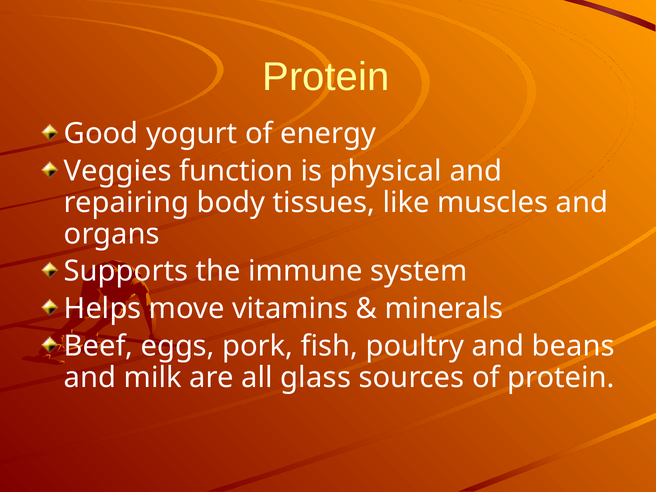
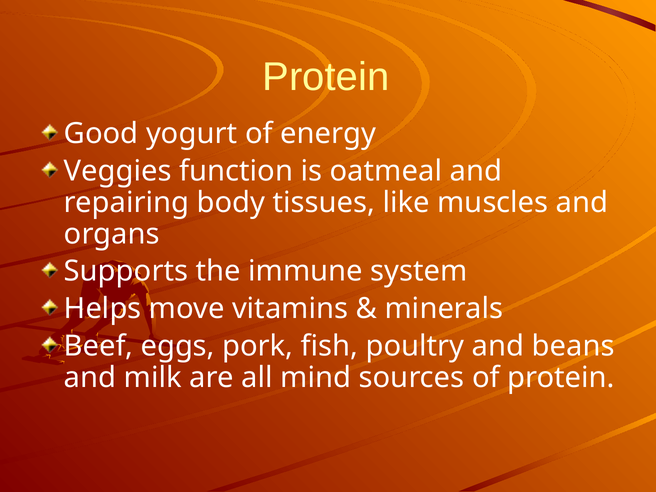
physical: physical -> oatmeal (386, 171)
glass: glass -> mind (316, 378)
